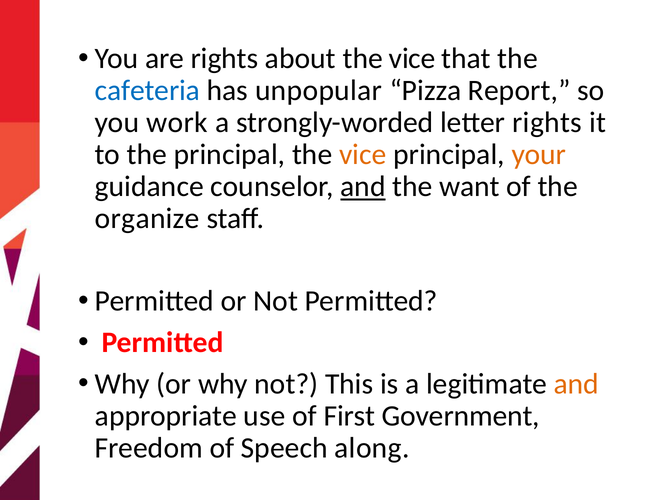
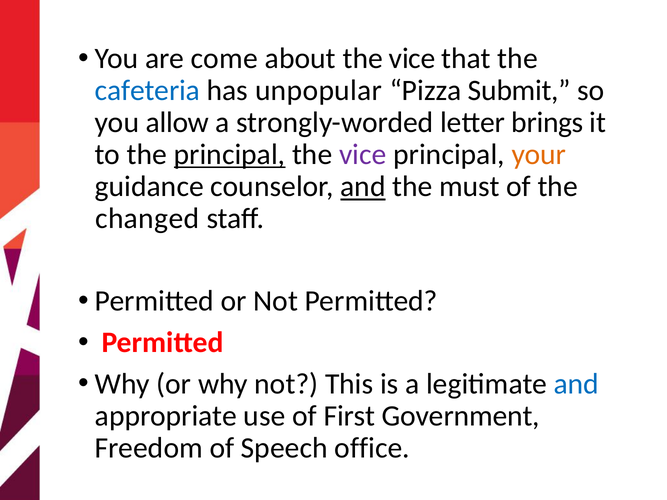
are rights: rights -> come (224, 59)
Report: Report -> Submit (519, 91)
work: work -> allow (177, 123)
letter rights: rights -> brings (547, 123)
principal underline: none -> present (230, 155)
vice colour: orange -> purple (363, 155)
want: want -> must (469, 187)
organize: organize -> changed (147, 219)
and colour: orange -> blue (576, 384)
along: along -> office (372, 448)
